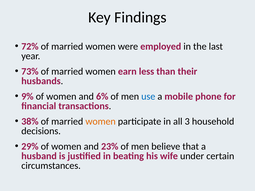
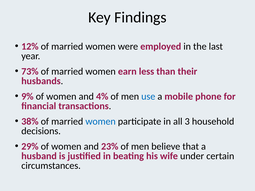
72%: 72% -> 12% (30, 47)
6%: 6% -> 4% (102, 97)
women colour: orange -> blue (101, 122)
